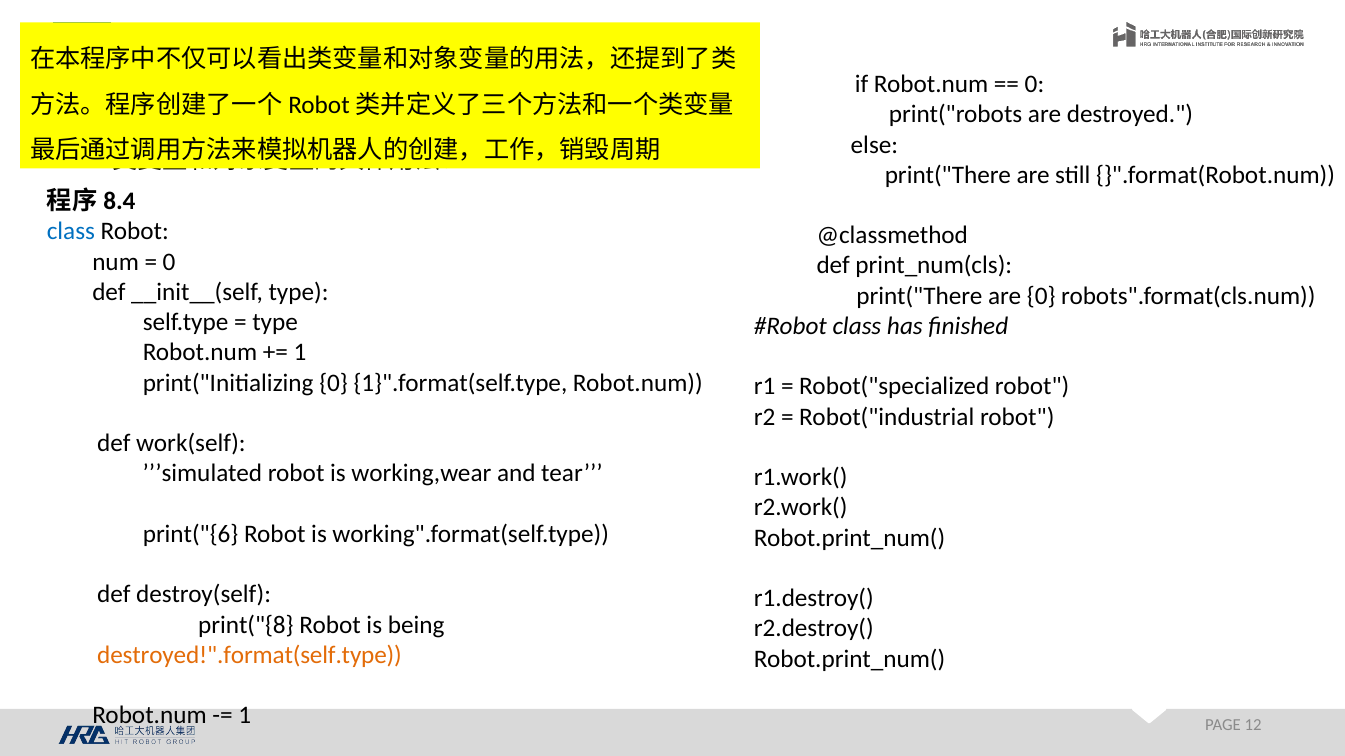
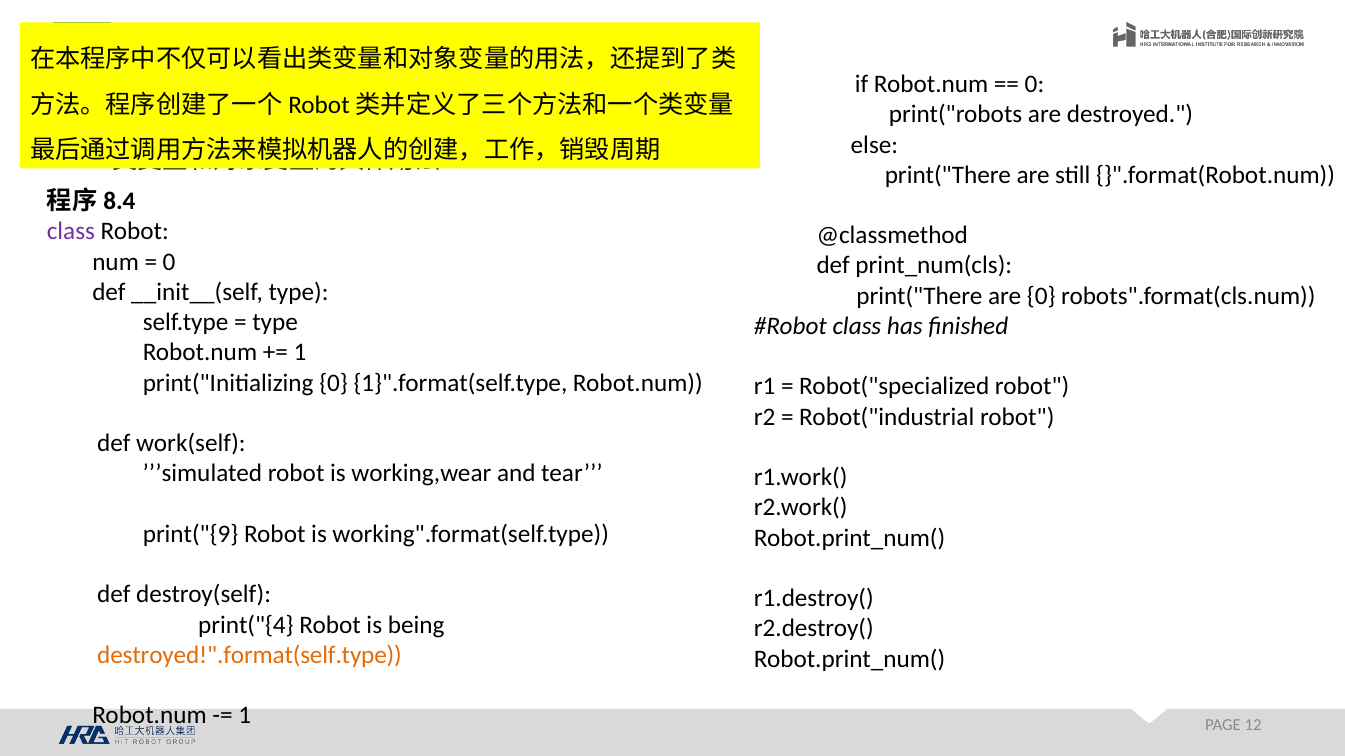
class colour: blue -> purple (71, 232)
print("{6: print("{6 -> print("{9 (191, 534)
print("{8: print("{8 -> print("{4 (246, 625)
